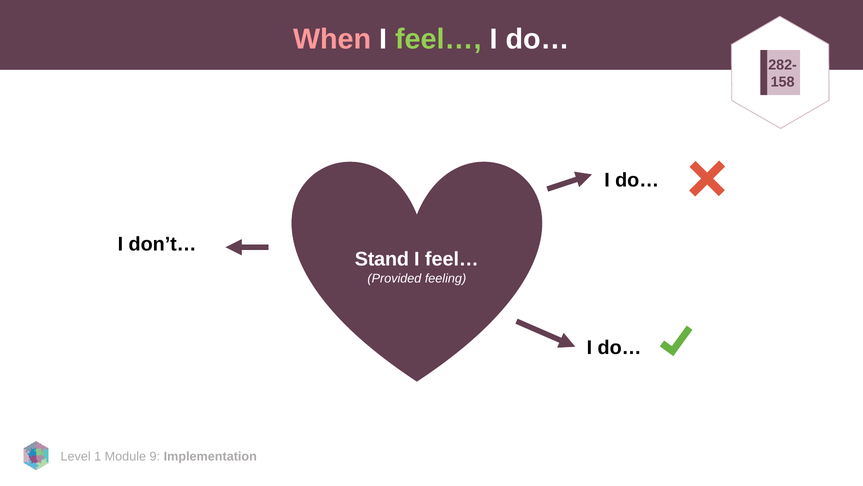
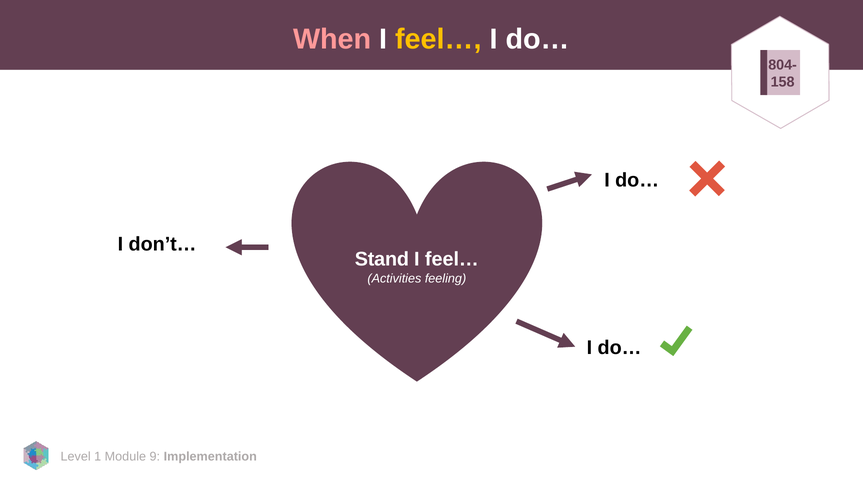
feel… colour: light green -> yellow (438, 39)
282-: 282- -> 804- (783, 65)
Provided: Provided -> Activities (394, 278)
